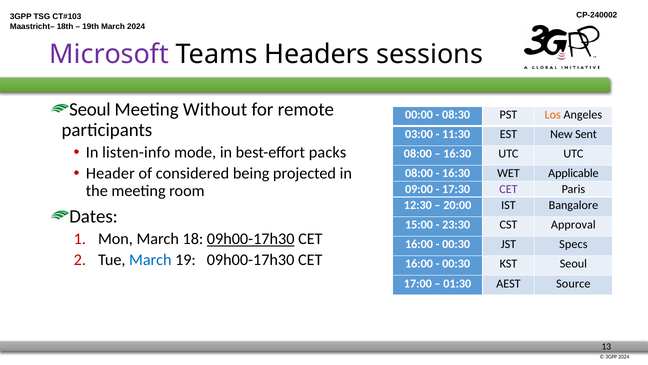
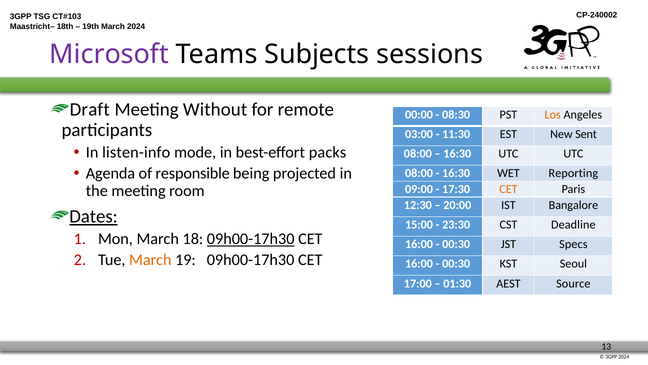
Headers: Headers -> Subjects (317, 54)
Seoul: Seoul -> Draft (90, 110)
Header: Header -> Agenda (110, 173)
considered: considered -> responsible (193, 173)
Applicable: Applicable -> Reporting (573, 173)
CET colour: purple -> orange (508, 189)
Dates underline: none -> present (94, 216)
Approval: Approval -> Deadline (573, 224)
March colour: blue -> orange (150, 260)
